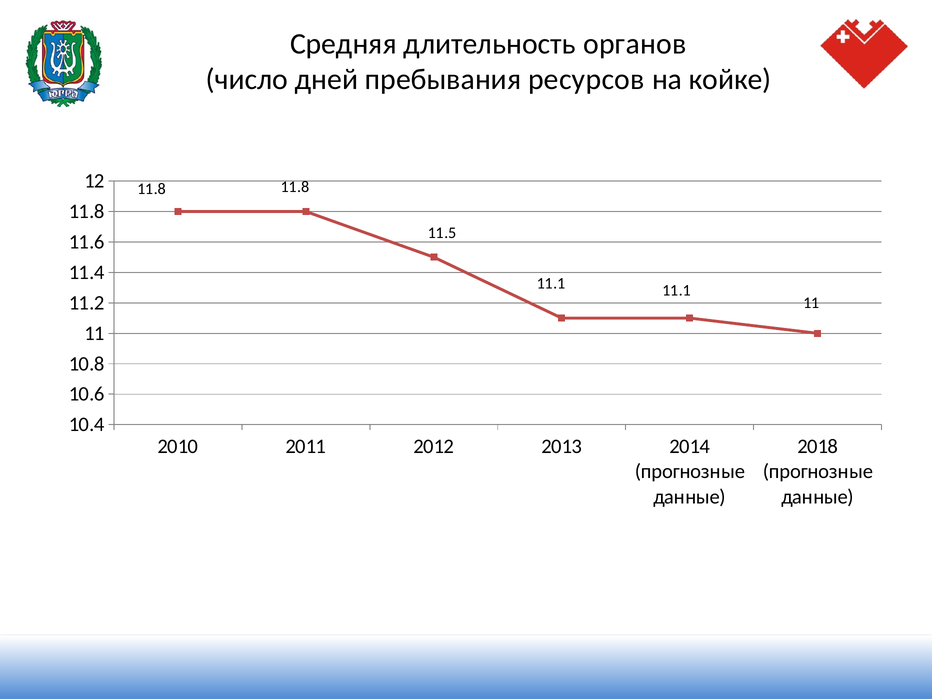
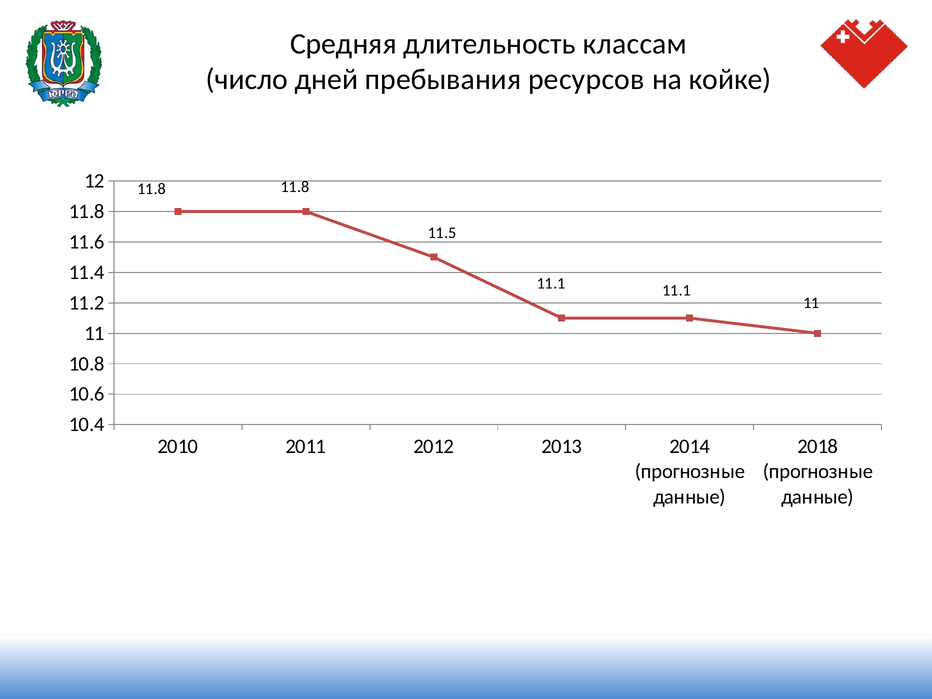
органов: органов -> классам (635, 44)
